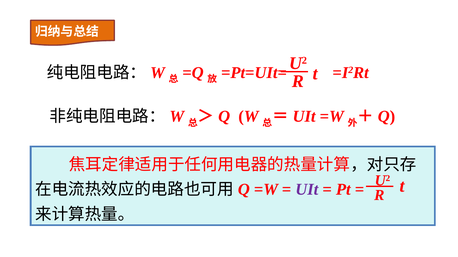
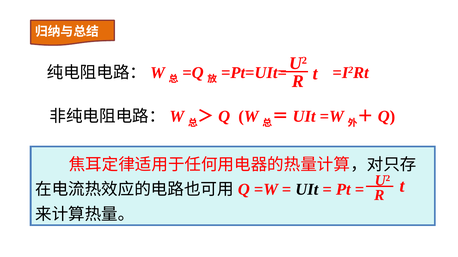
UIt colour: purple -> black (307, 190)
